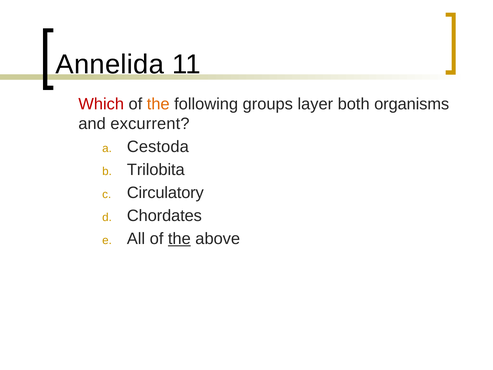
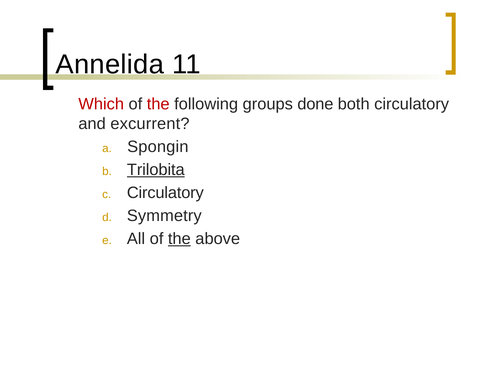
the colour: orange -> red (158, 104)
layer: layer -> done (315, 104)
both organisms: organisms -> circulatory (412, 104)
Cestoda: Cestoda -> Spongin (158, 147)
Trilobita underline: none -> present (156, 170)
Chordates: Chordates -> Symmetry (164, 216)
